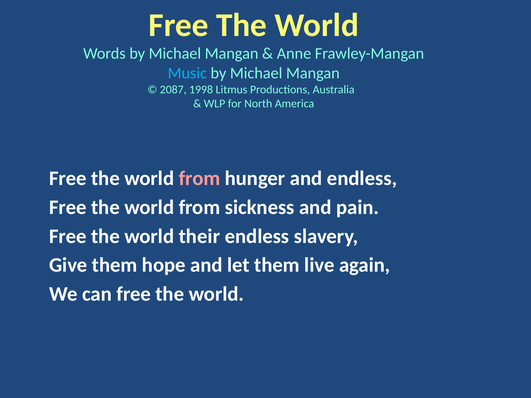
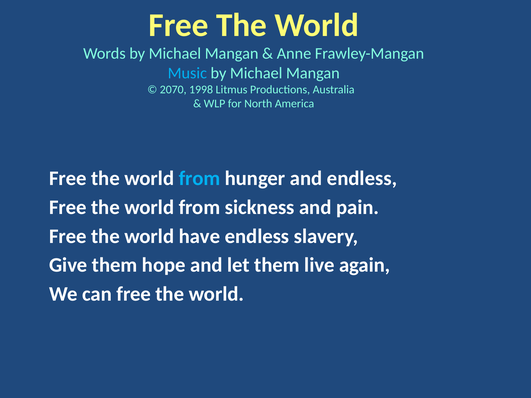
2087: 2087 -> 2070 (173, 90)
from colour: pink -> light blue (199, 179)
their: their -> have (199, 236)
